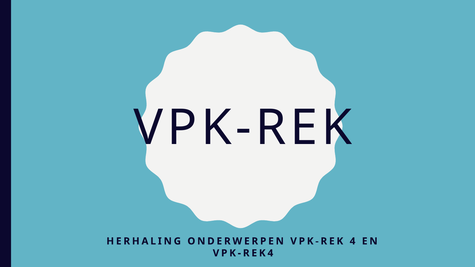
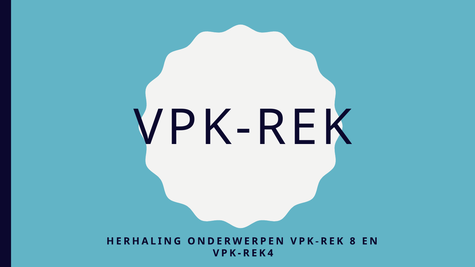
4: 4 -> 8 (353, 241)
